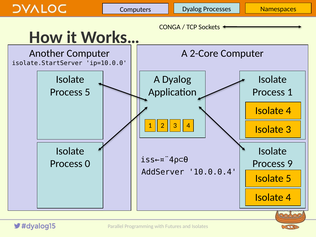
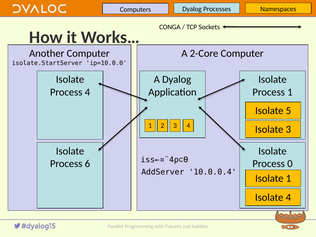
Process 5: 5 -> 4 (87, 92)
4: 4 -> 5 (289, 111)
0: 0 -> 6 (87, 164)
9: 9 -> 0 (290, 164)
Isolate 5: 5 -> 1 (289, 178)
